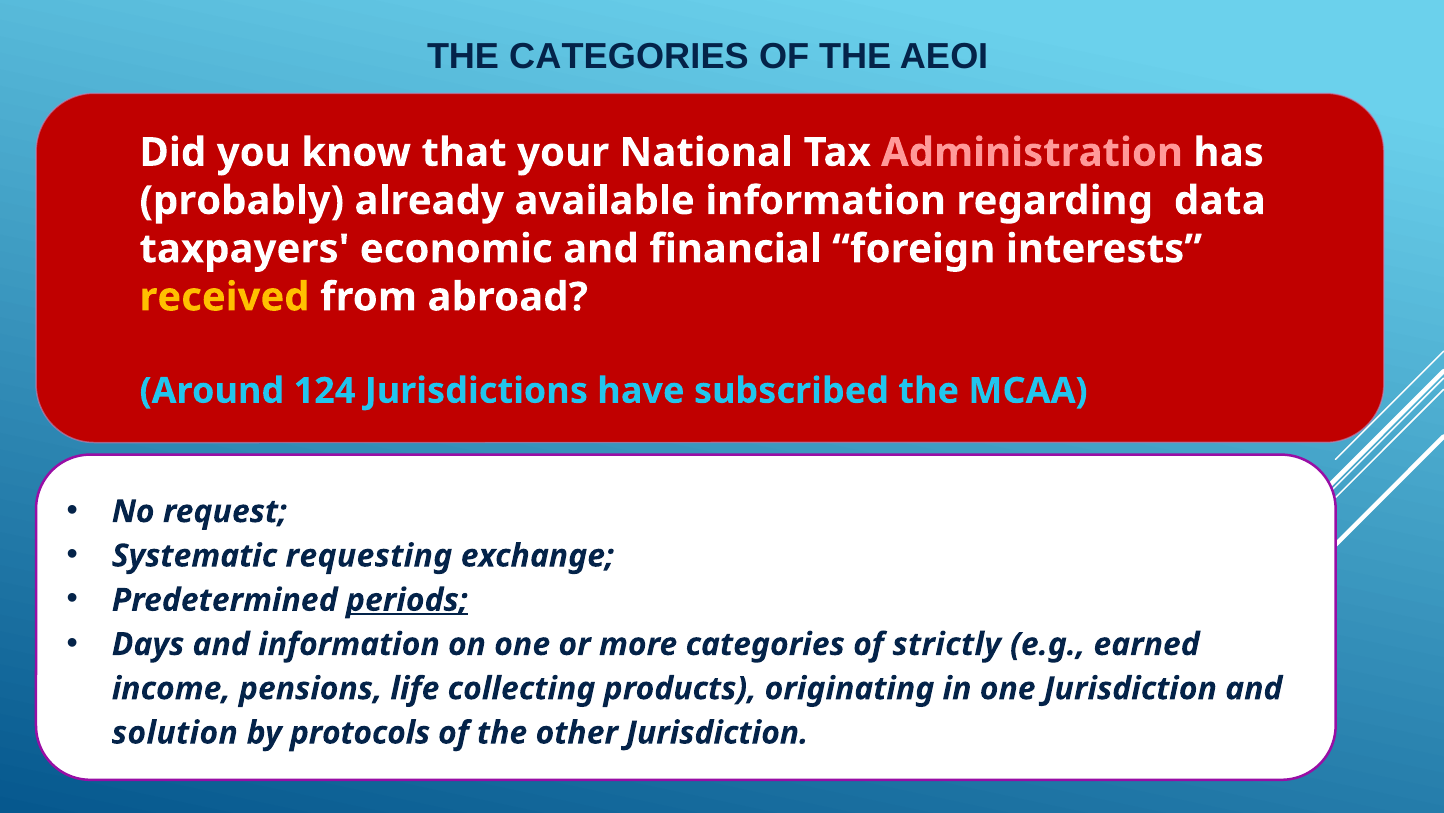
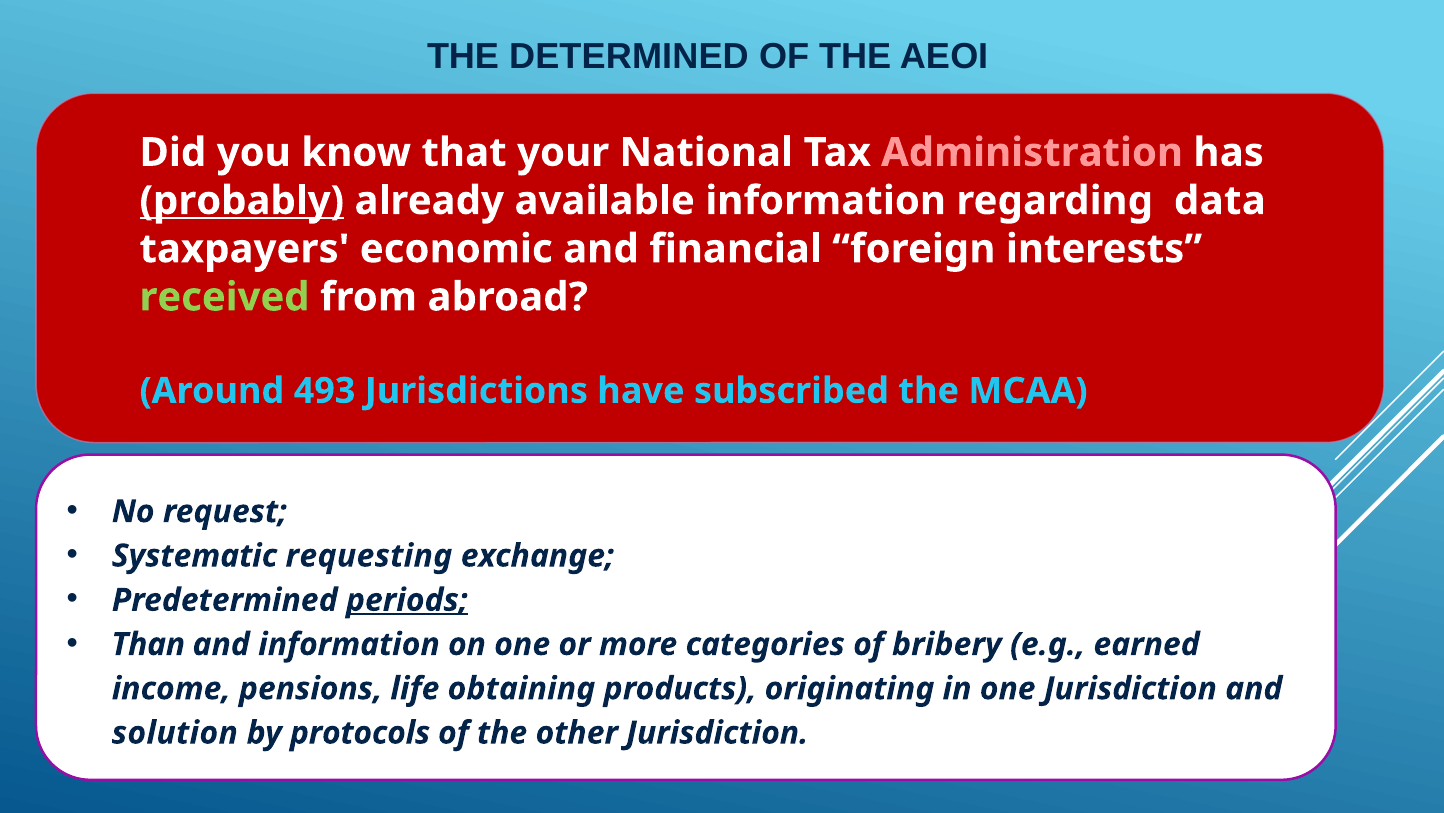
THE CATEGORIES: CATEGORIES -> DETERMINED (629, 56)
probably underline: none -> present (242, 201)
received colour: yellow -> light green (225, 297)
124: 124 -> 493 (325, 391)
Days: Days -> Than (148, 644)
strictly: strictly -> bribery (947, 644)
collecting: collecting -> obtaining (521, 688)
